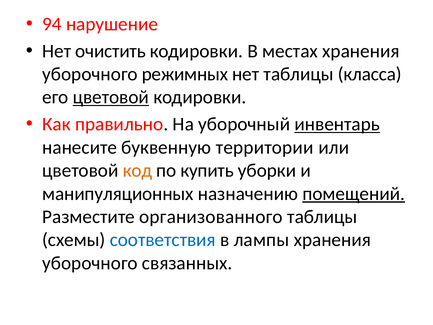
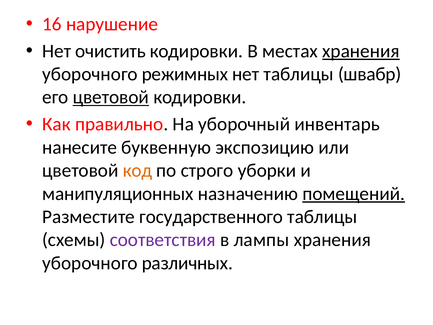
94: 94 -> 16 (52, 24)
хранения underline: none -> present (361, 51)
класса: класса -> швабр (370, 74)
инвентарь underline: present -> none (337, 124)
территории: территории -> экспозицию (265, 147)
купить: купить -> строго (207, 170)
организованного: организованного -> государственного (211, 217)
соответствия colour: blue -> purple (163, 240)
связанных: связанных -> различных (187, 263)
